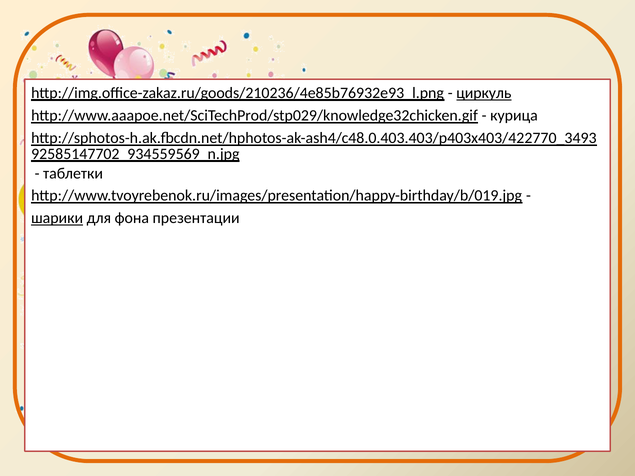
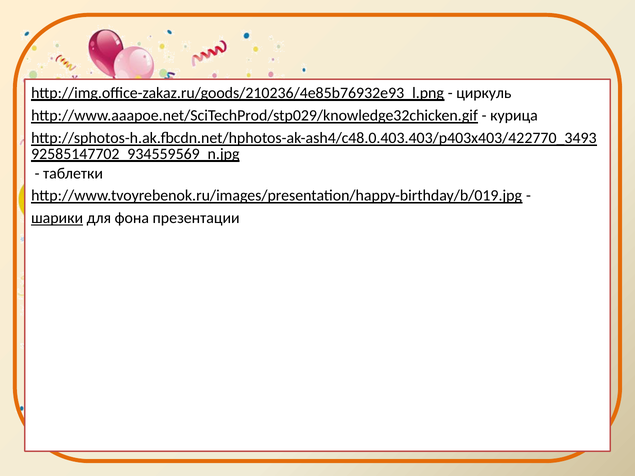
циркуль underline: present -> none (484, 93)
